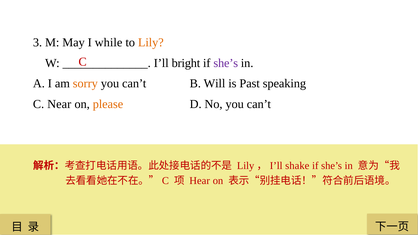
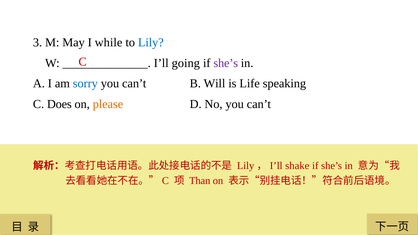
Lily colour: orange -> blue (151, 43)
bright: bright -> going (186, 63)
sorry colour: orange -> blue (85, 84)
Past: Past -> Life (250, 84)
Near: Near -> Does (59, 104)
Hear: Hear -> Than (200, 181)
